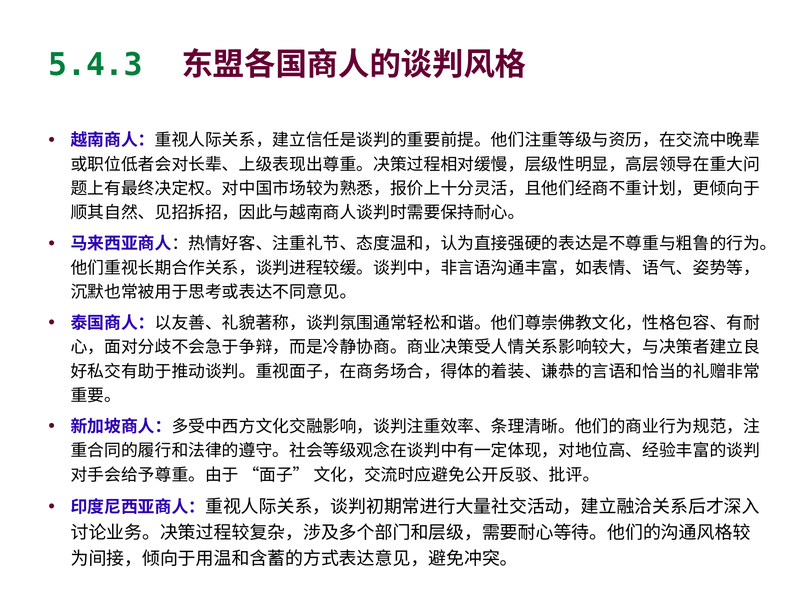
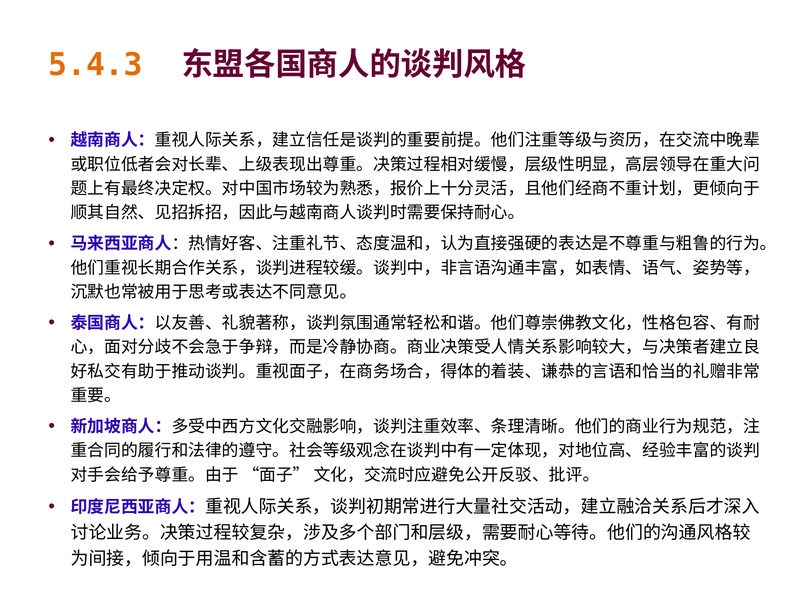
5.4.3 colour: green -> orange (96, 65)
